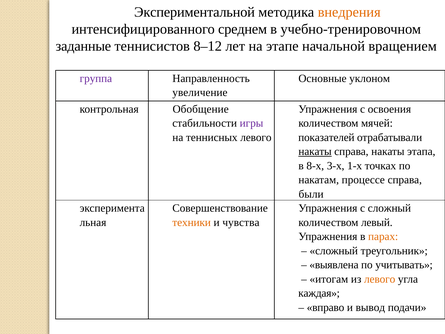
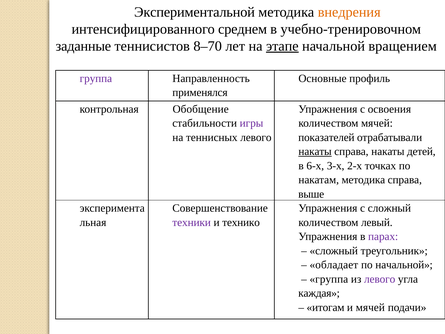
8–12: 8–12 -> 8–70 (208, 46)
этапе underline: none -> present (282, 46)
уклоном: уклоном -> профиль (370, 78)
увеличение: увеличение -> применялся (200, 93)
этапа: этапа -> детей (421, 151)
8-х: 8-х -> 6-х (315, 166)
1-х: 1-х -> 2-х (355, 166)
накатам процессе: процессе -> методика (363, 180)
были: были -> выше (311, 194)
техники colour: orange -> purple (192, 222)
чувства: чувства -> технико (241, 222)
парах colour: orange -> purple (383, 236)
выявлена: выявлена -> обладает (334, 265)
по учитывать: учитывать -> начальной (404, 265)
итогам: итогам -> группа (329, 279)
левого colour: orange -> purple (380, 279)
вправо: вправо -> итогам (326, 307)
и вывод: вывод -> мячей (370, 307)
